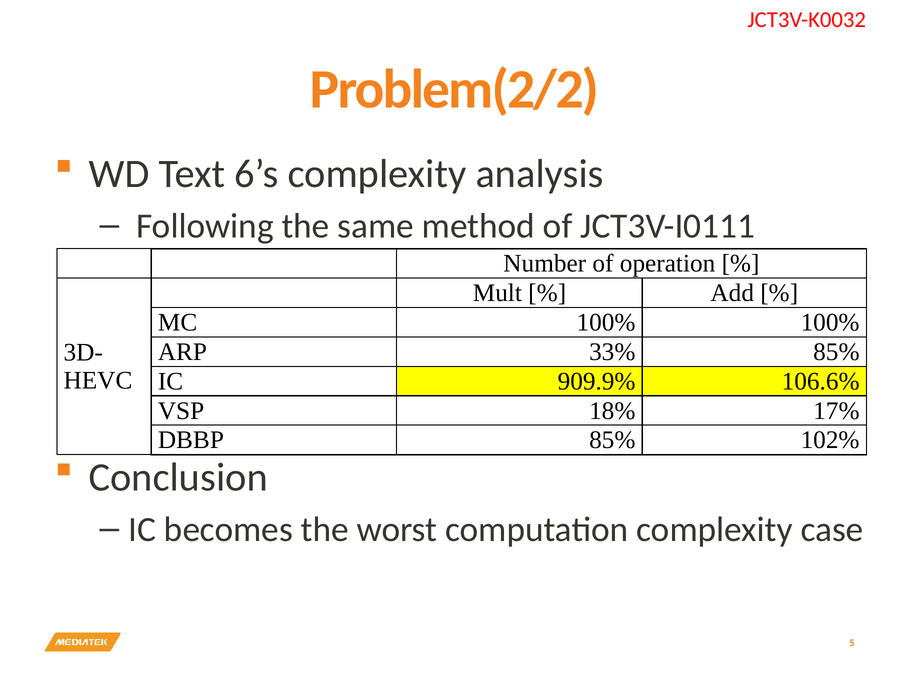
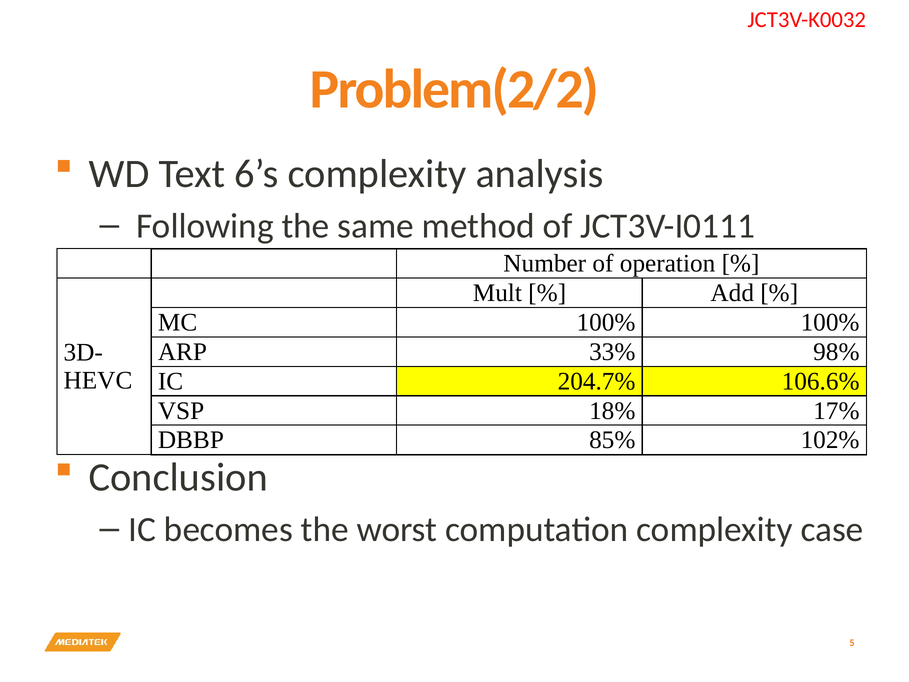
33% 85%: 85% -> 98% (836, 352)
909.9%: 909.9% -> 204.7% (597, 381)
